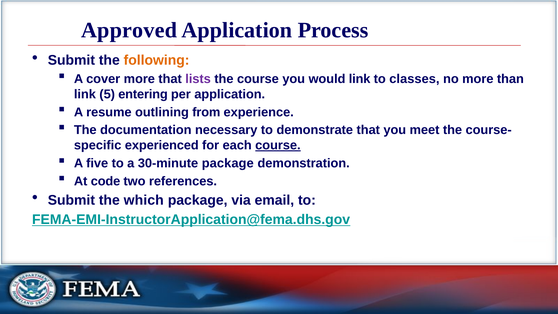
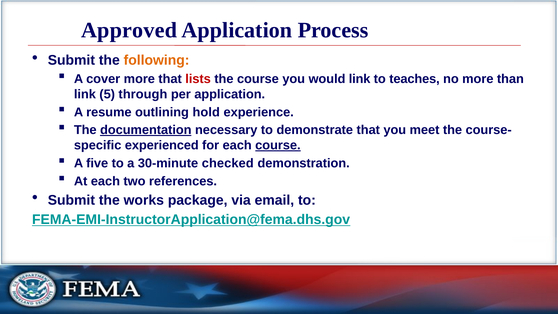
lists colour: purple -> red (198, 79)
classes: classes -> teaches (414, 79)
entering: entering -> through (143, 94)
from: from -> hold (206, 112)
documentation underline: none -> present (146, 130)
30-minute package: package -> checked (228, 163)
At code: code -> each (105, 181)
which: which -> works (144, 200)
